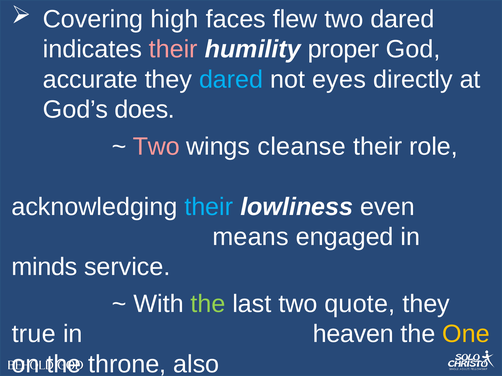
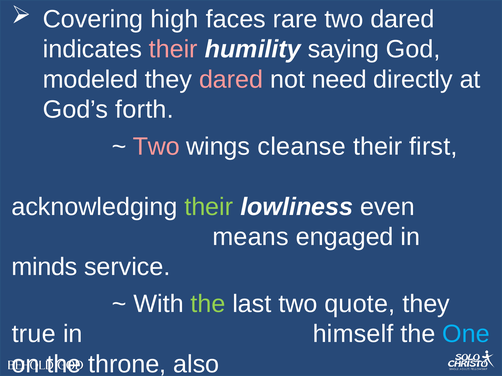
flew: flew -> rare (295, 19)
proper: proper -> saying (344, 49)
accurate: accurate -> modeled (90, 80)
dared colour: light blue -> pink (231, 80)
eyes: eyes -> need (339, 80)
does: does -> forth (145, 110)
role: role -> first (433, 147)
their colour: light blue -> light green (209, 207)
heaven: heaven -> himself (353, 334)
One colour: yellow -> light blue (466, 334)
